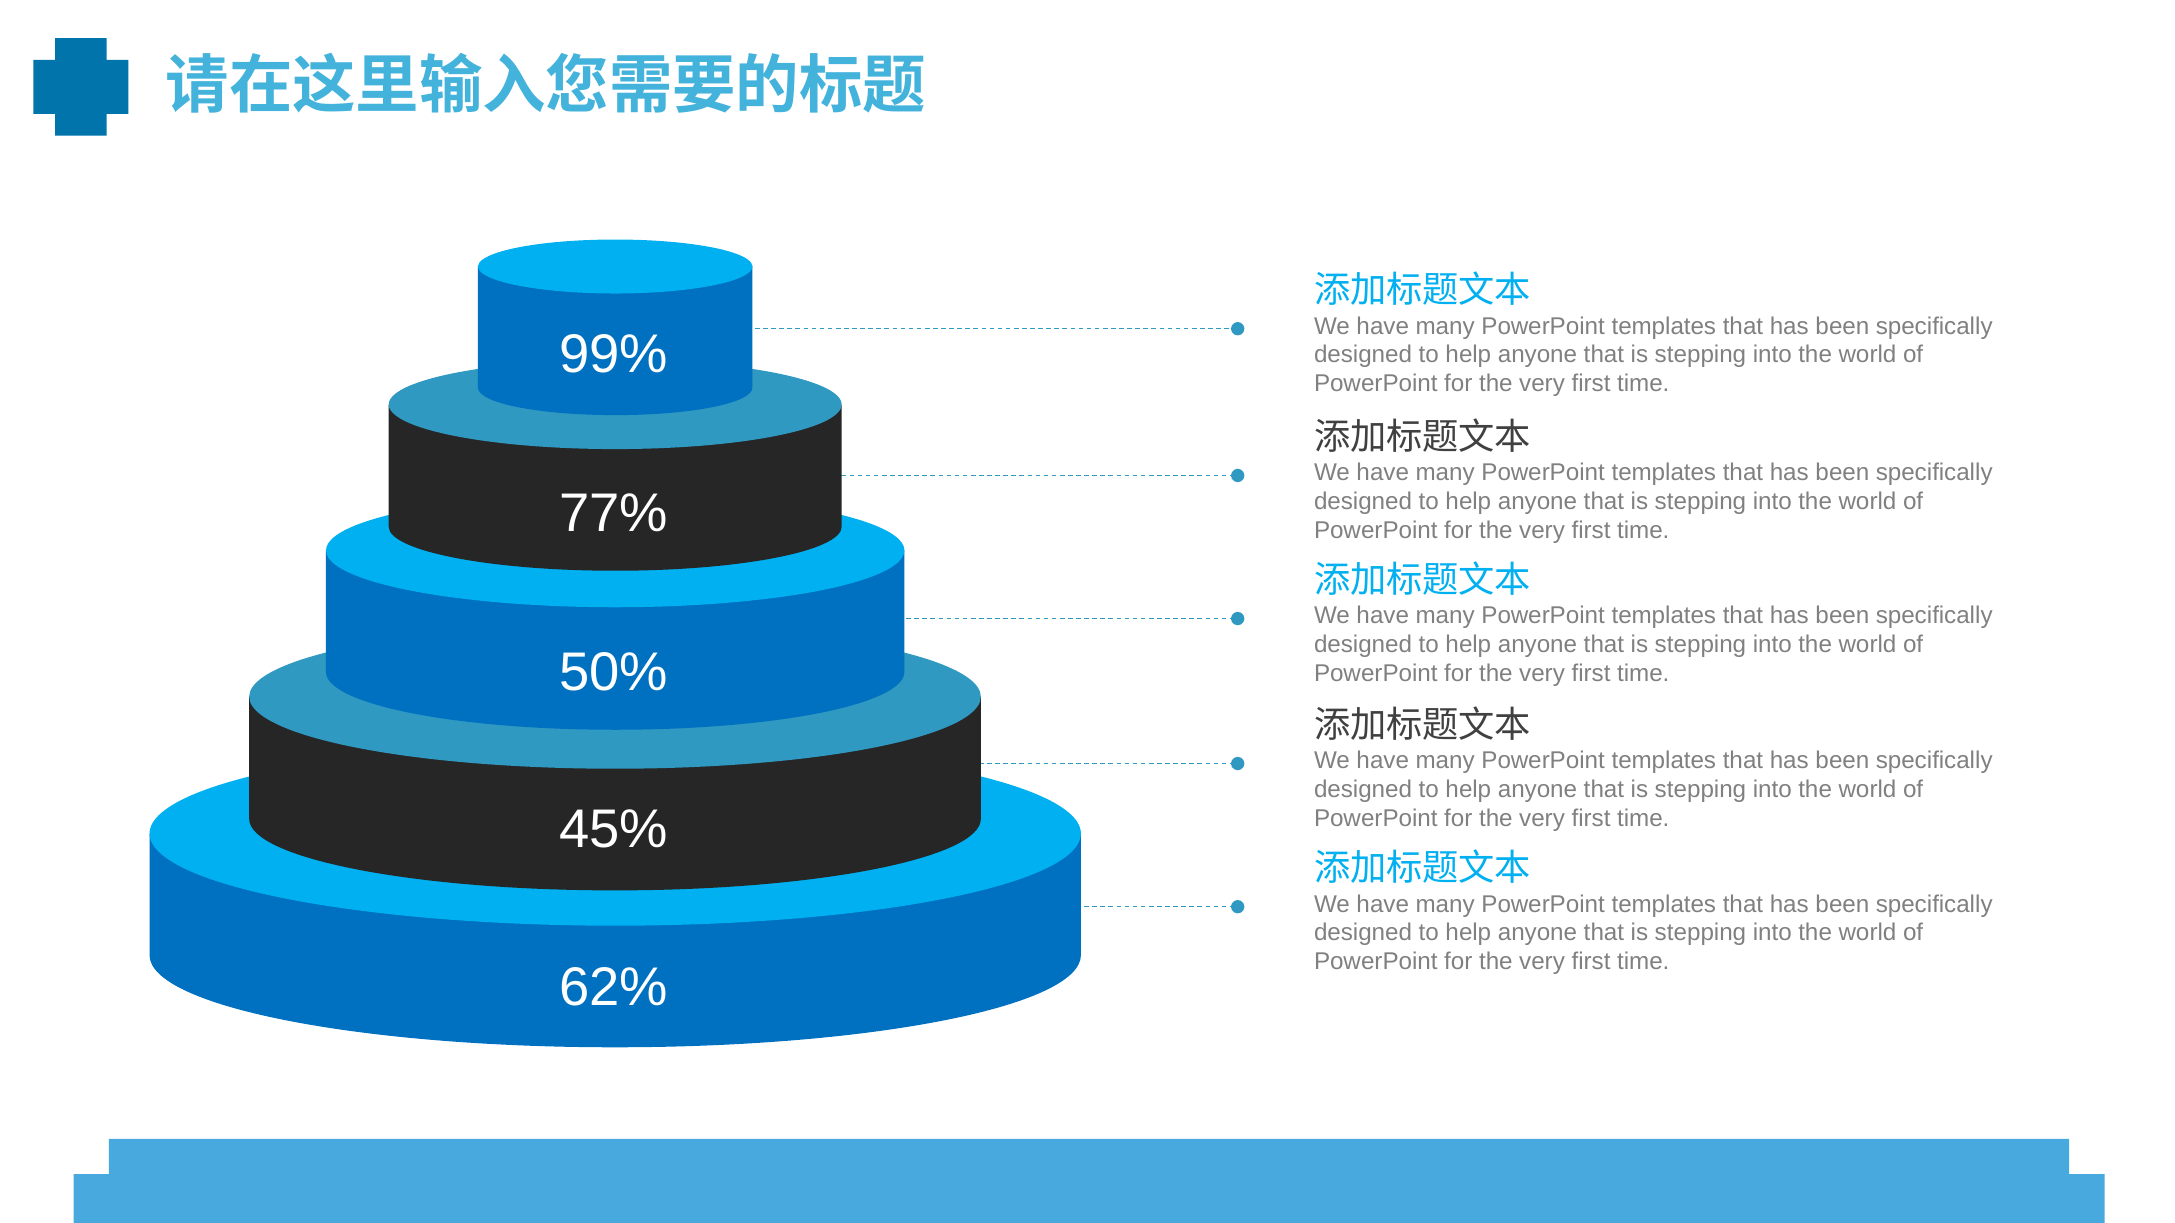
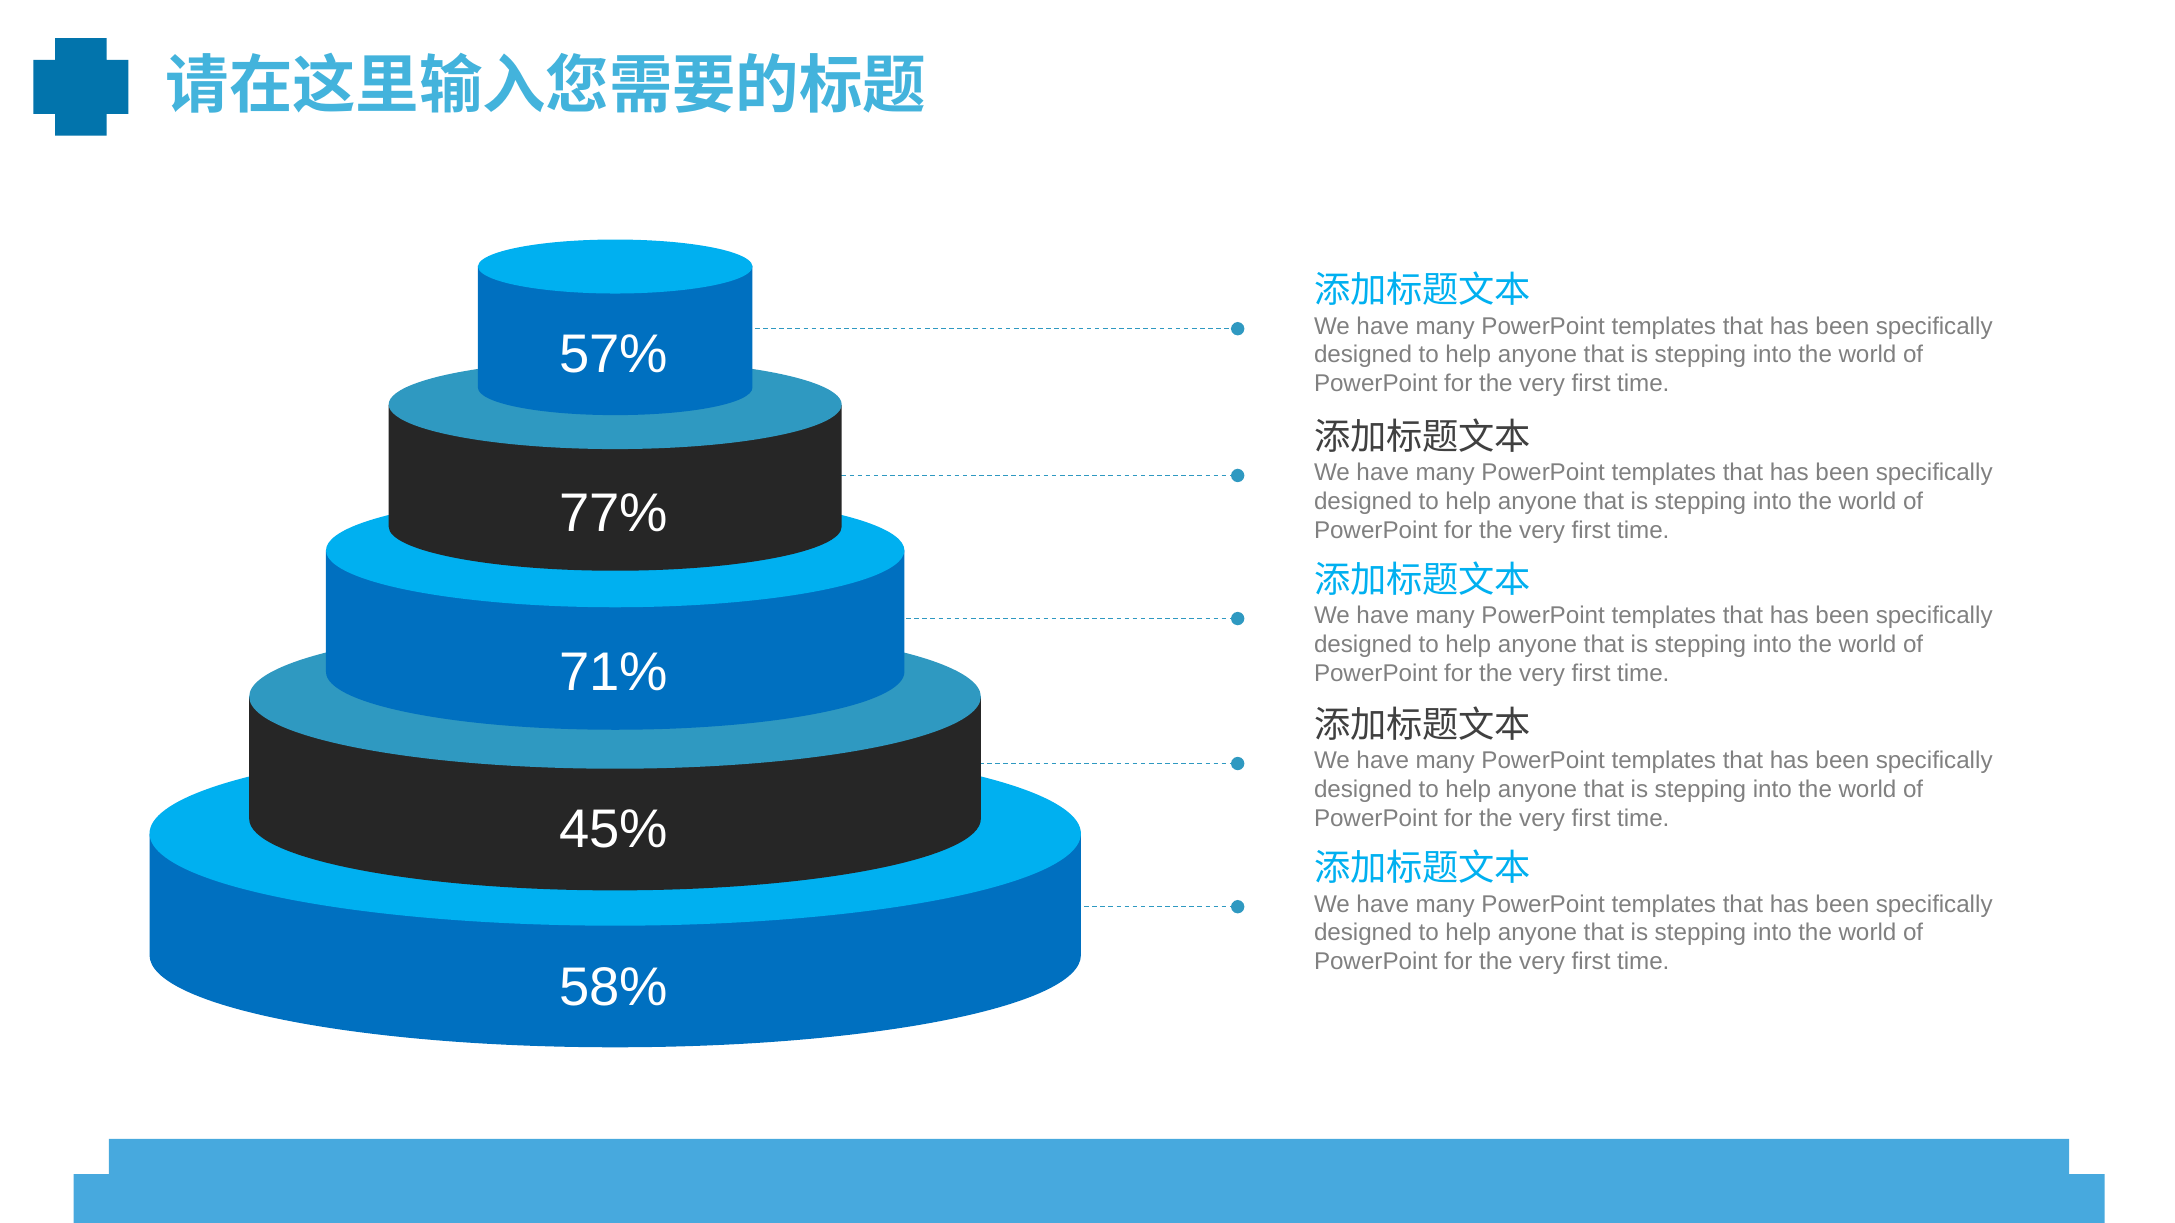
99%: 99% -> 57% (613, 355)
50%: 50% -> 71% (613, 672)
62%: 62% -> 58% (613, 988)
